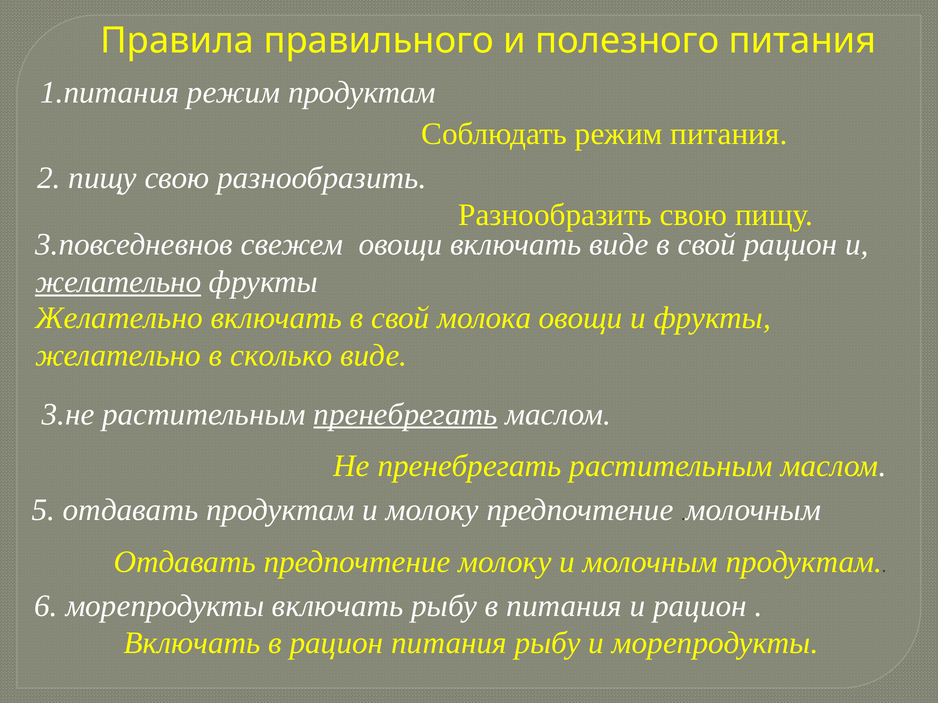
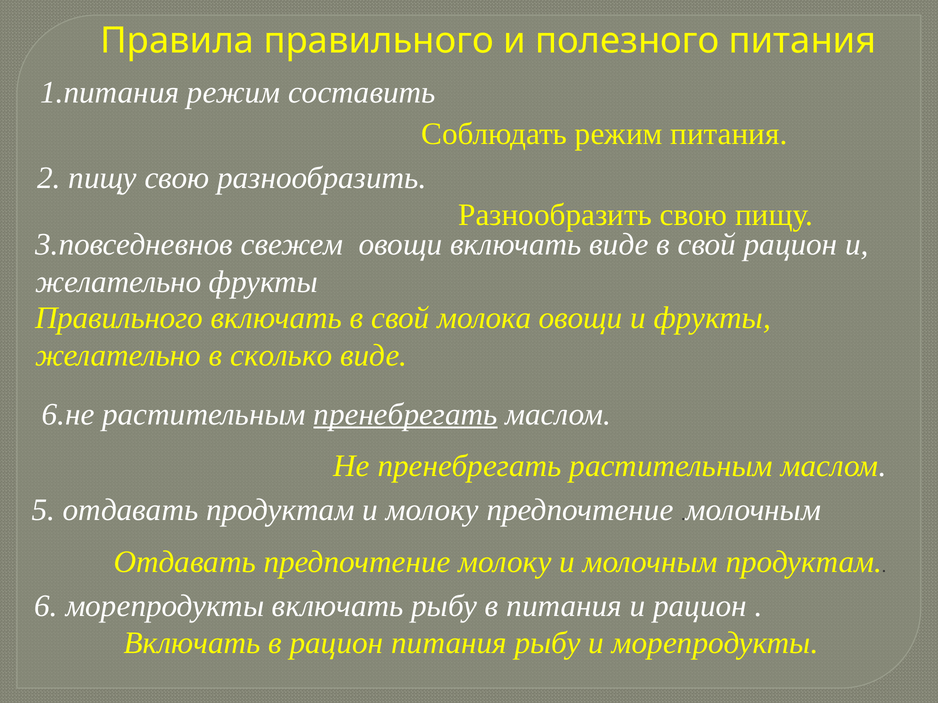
режим продуктам: продуктам -> составить (362, 93)
желательно underline: present -> none (118, 282)
Желательно: Желательно -> Правильного (119, 318)
3.не: 3.не -> 6.не (68, 415)
